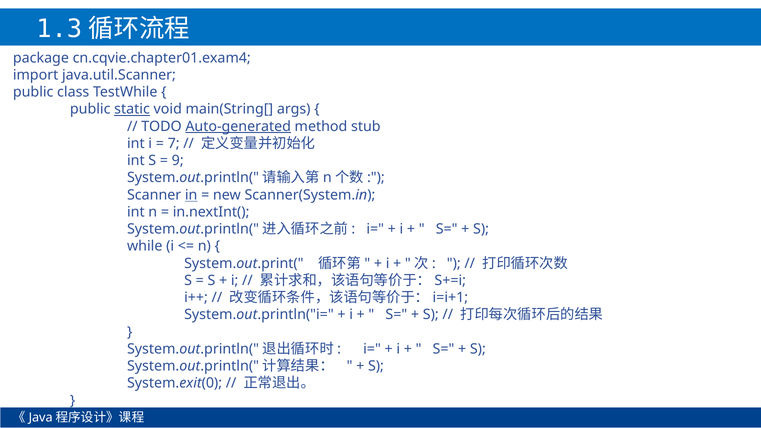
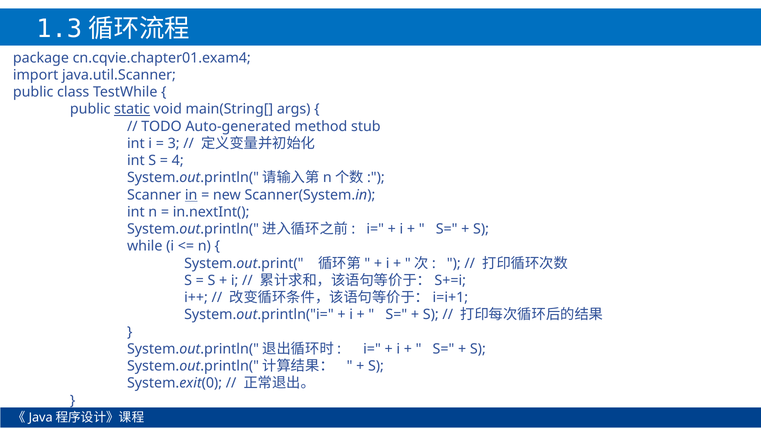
Auto-generated underline: present -> none (238, 126)
7: 7 -> 3 (174, 144)
9: 9 -> 4 (178, 161)
